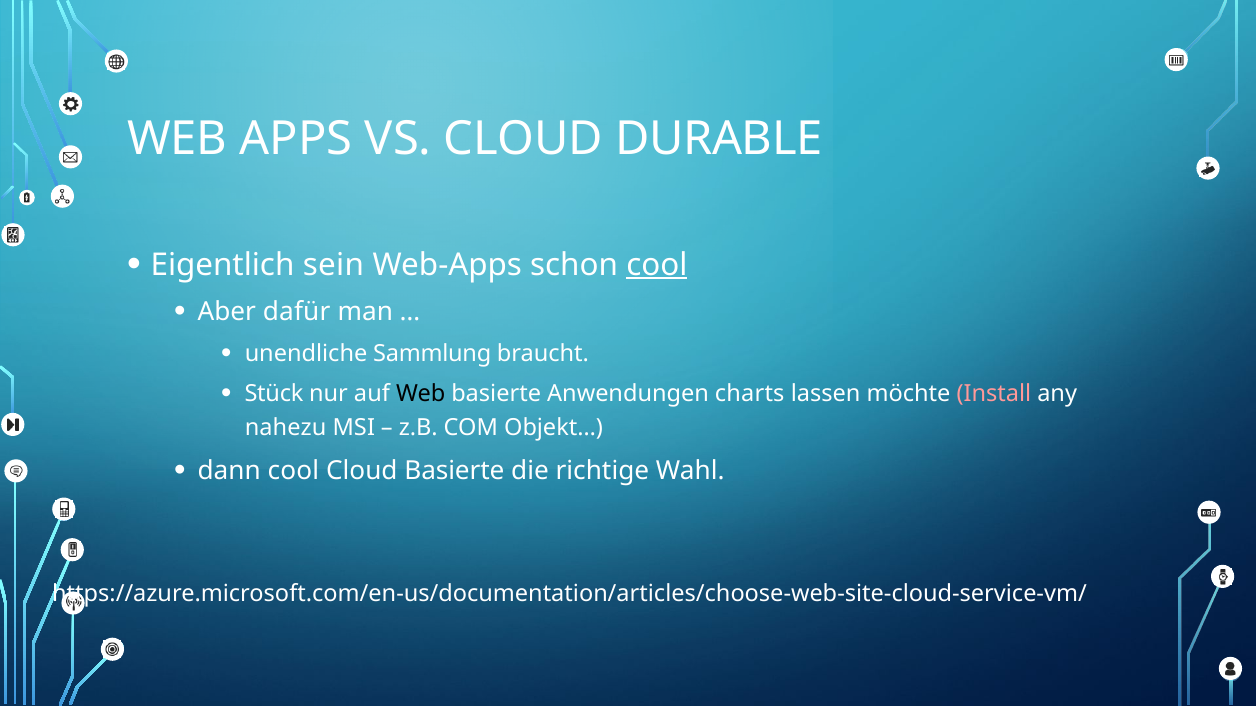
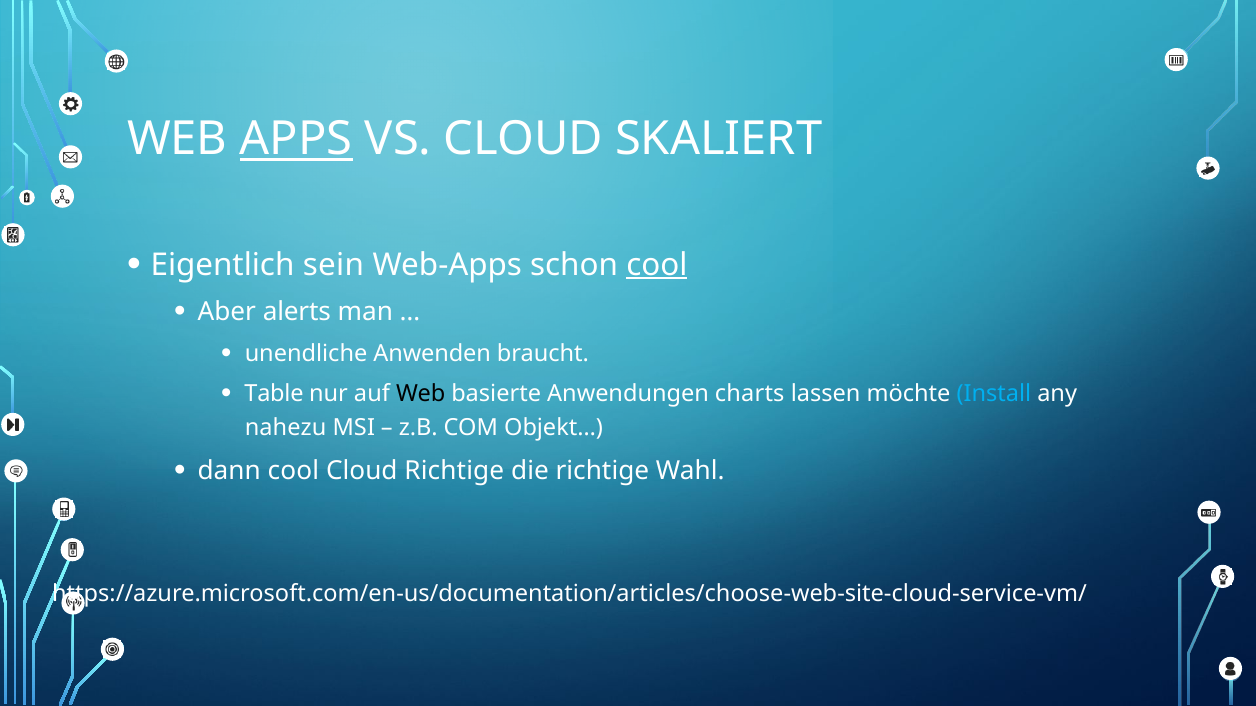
APPS underline: none -> present (296, 140)
DURABLE: DURABLE -> SKALIERT (719, 140)
dafür: dafür -> alerts (297, 312)
Sammlung: Sammlung -> Anwenden (432, 354)
Stück: Stück -> Table (274, 394)
Install colour: pink -> light blue (994, 394)
Cloud Basierte: Basierte -> Richtige (454, 471)
